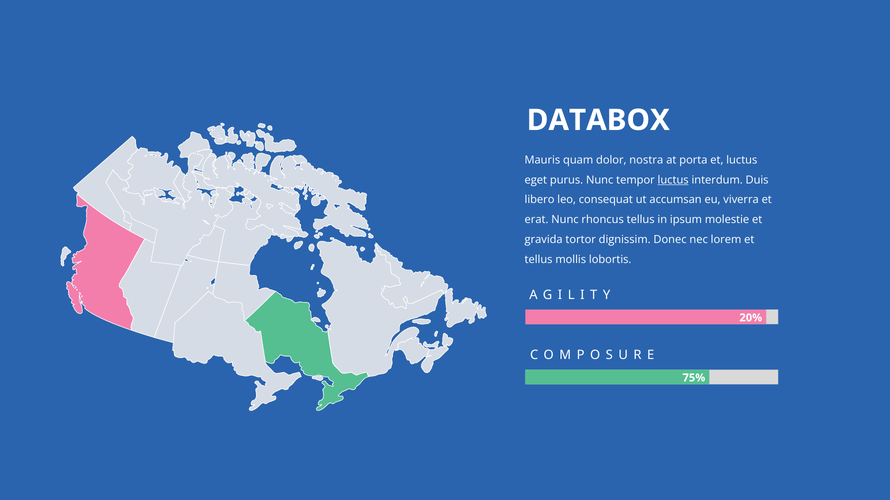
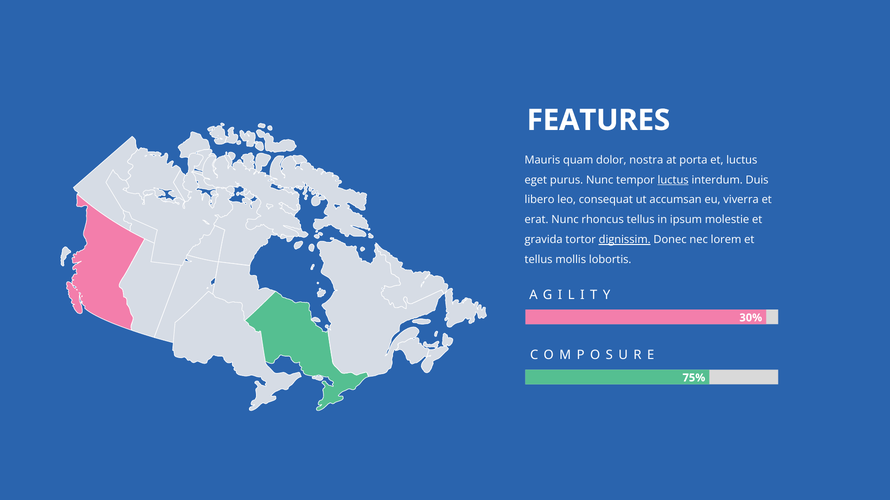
DATABOX: DATABOX -> FEATURES (598, 120)
dignissim underline: none -> present (625, 240)
20%: 20% -> 30% (751, 318)
